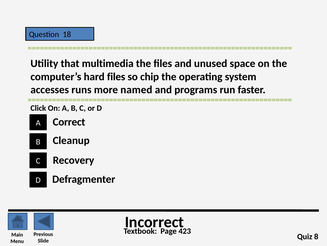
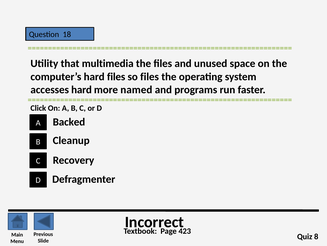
so chip: chip -> files (150, 76)
accesses runs: runs -> hard (82, 90)
Correct: Correct -> Backed (69, 122)
